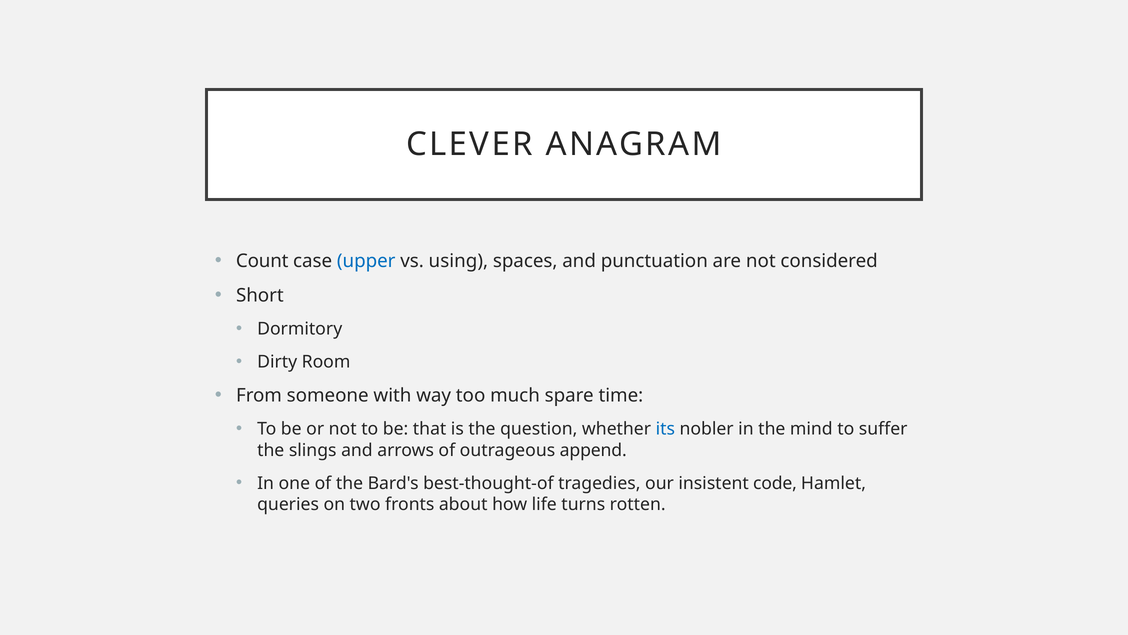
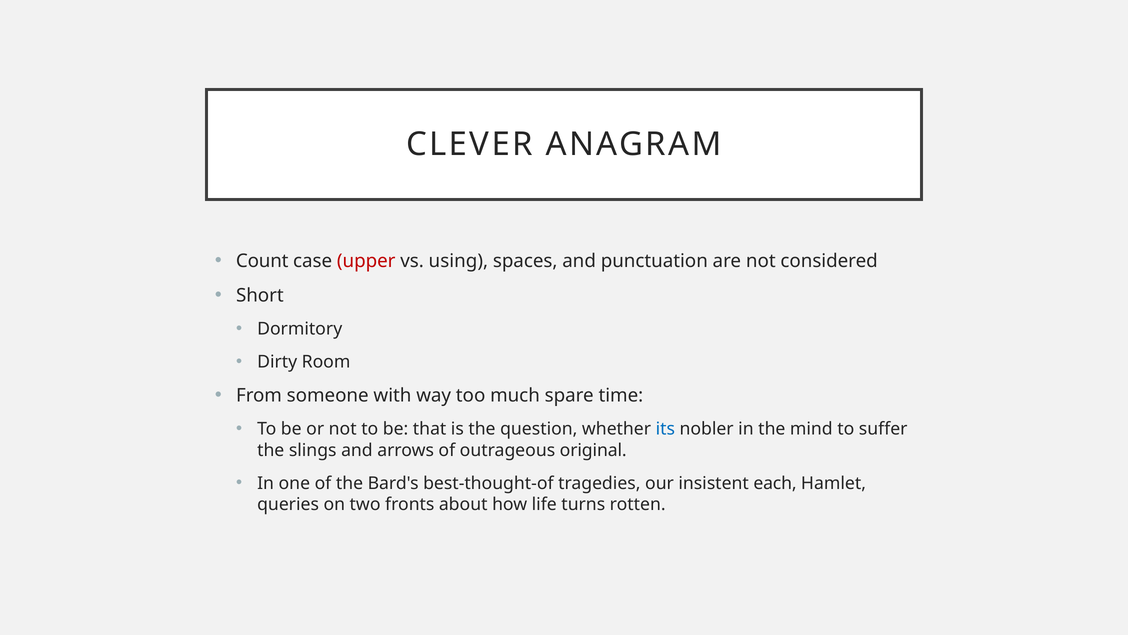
upper colour: blue -> red (366, 261)
append: append -> original (593, 450)
code: code -> each (775, 483)
